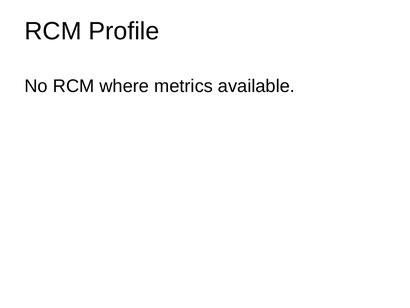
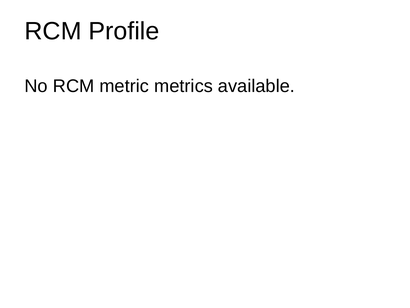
where: where -> metric (124, 86)
